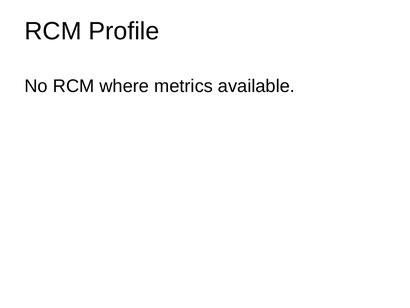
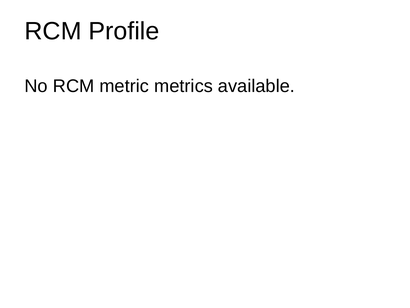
where: where -> metric (124, 86)
